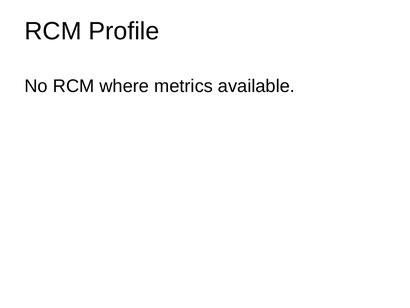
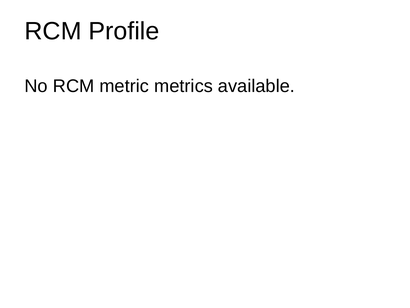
where: where -> metric (124, 86)
